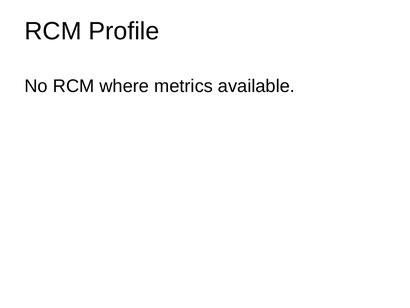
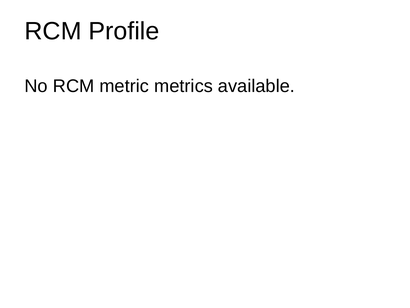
where: where -> metric (124, 86)
